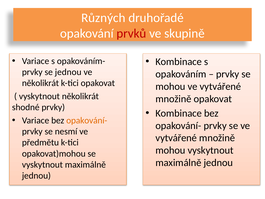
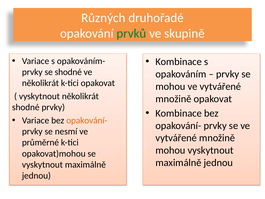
prvků colour: red -> green (131, 33)
se jednou: jednou -> shodné (68, 72)
předmětu: předmětu -> průměrné (40, 142)
